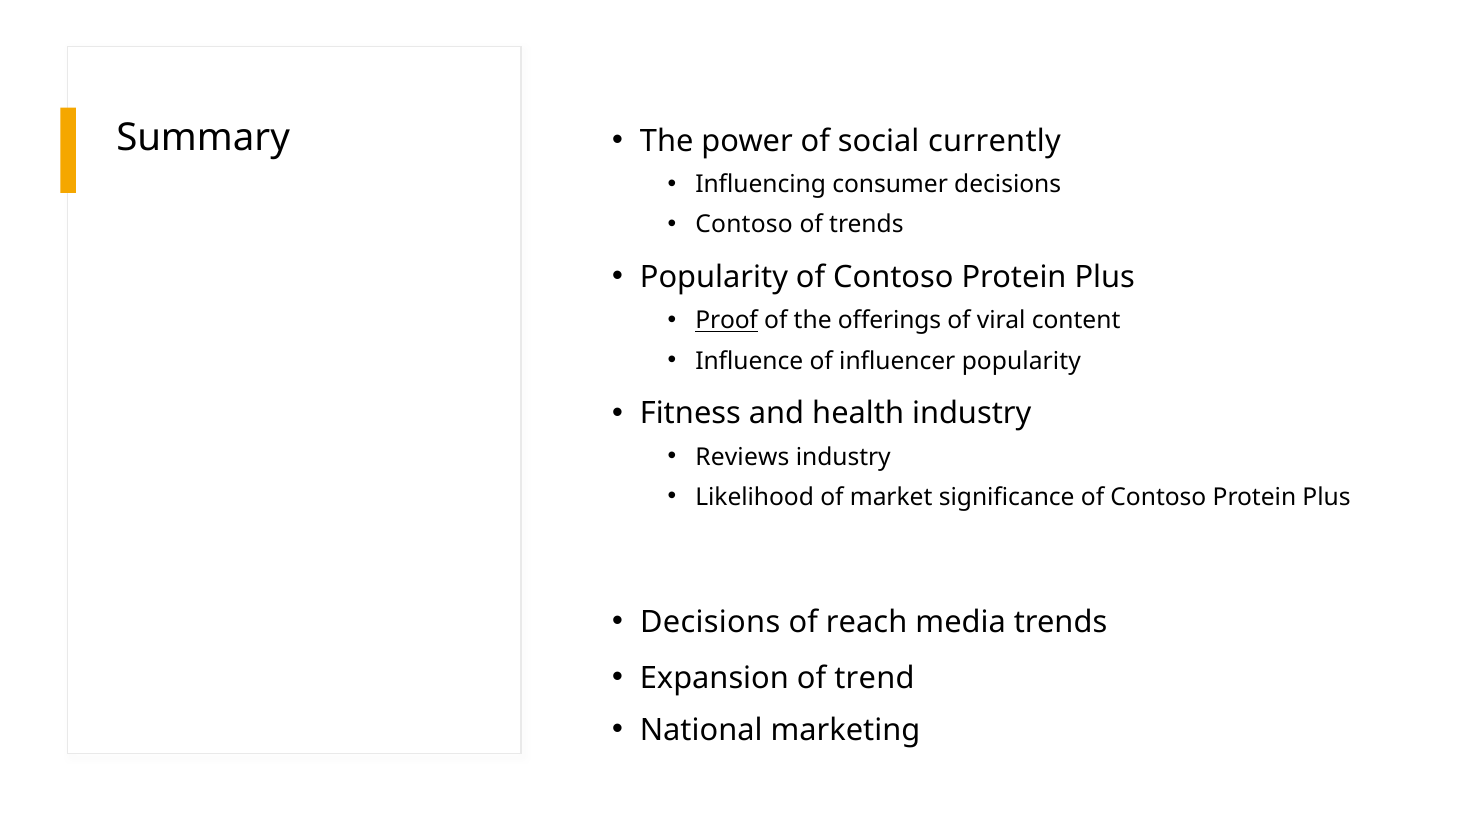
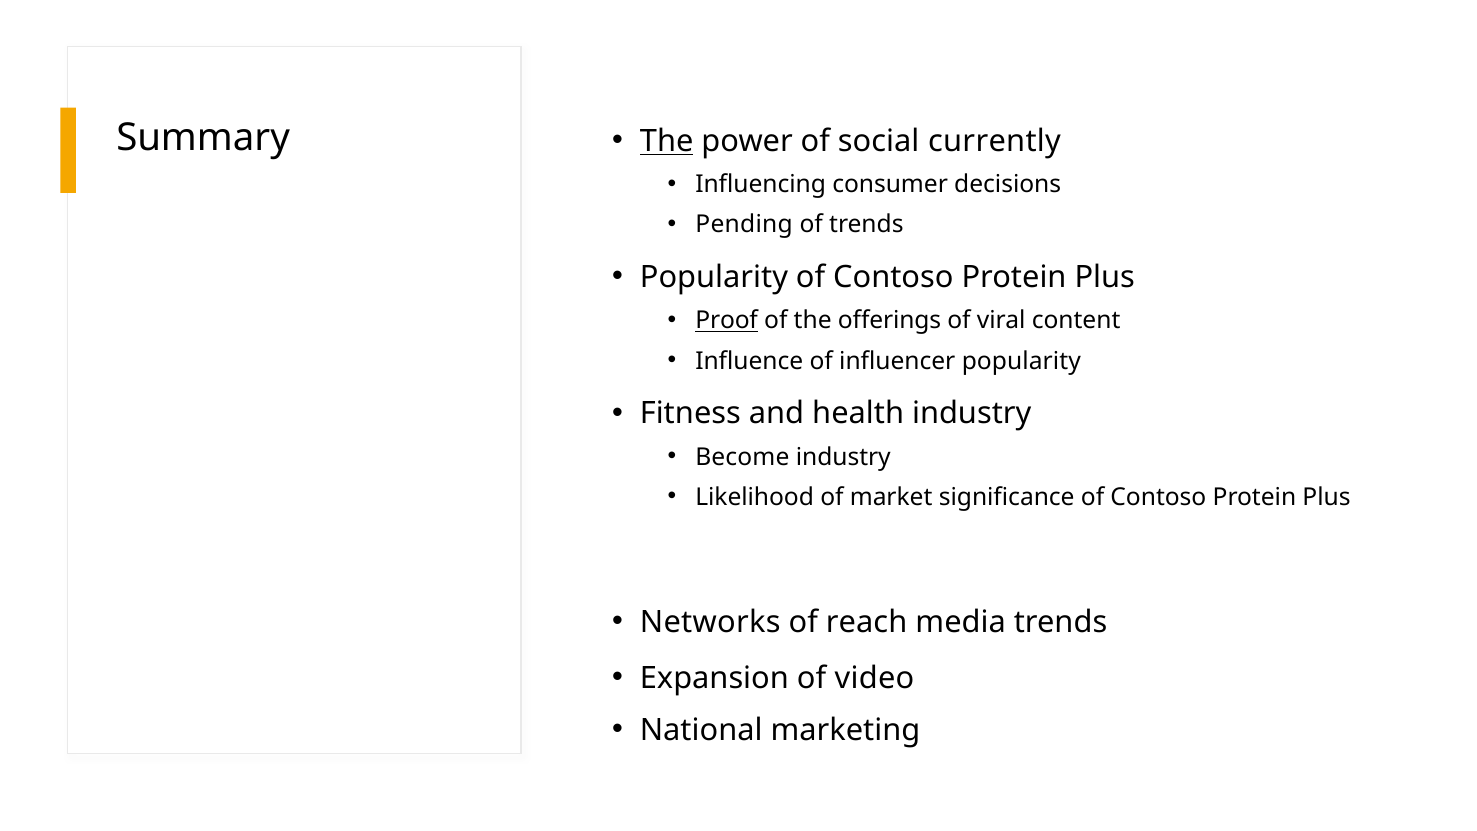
The underline: none -> present (667, 141)
Contoso: Contoso -> Pending (744, 225)
Reviews: Reviews -> Become (742, 457)
Decisions: Decisions -> Networks (710, 622)
trend: trend -> video (874, 678)
